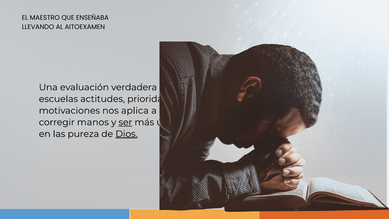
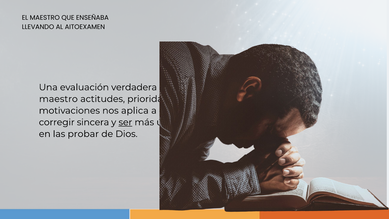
escuelas: escuelas -> maestro (58, 99)
manos: manos -> sincera (93, 122)
pureza: pureza -> probar (83, 134)
Dios underline: present -> none (126, 134)
